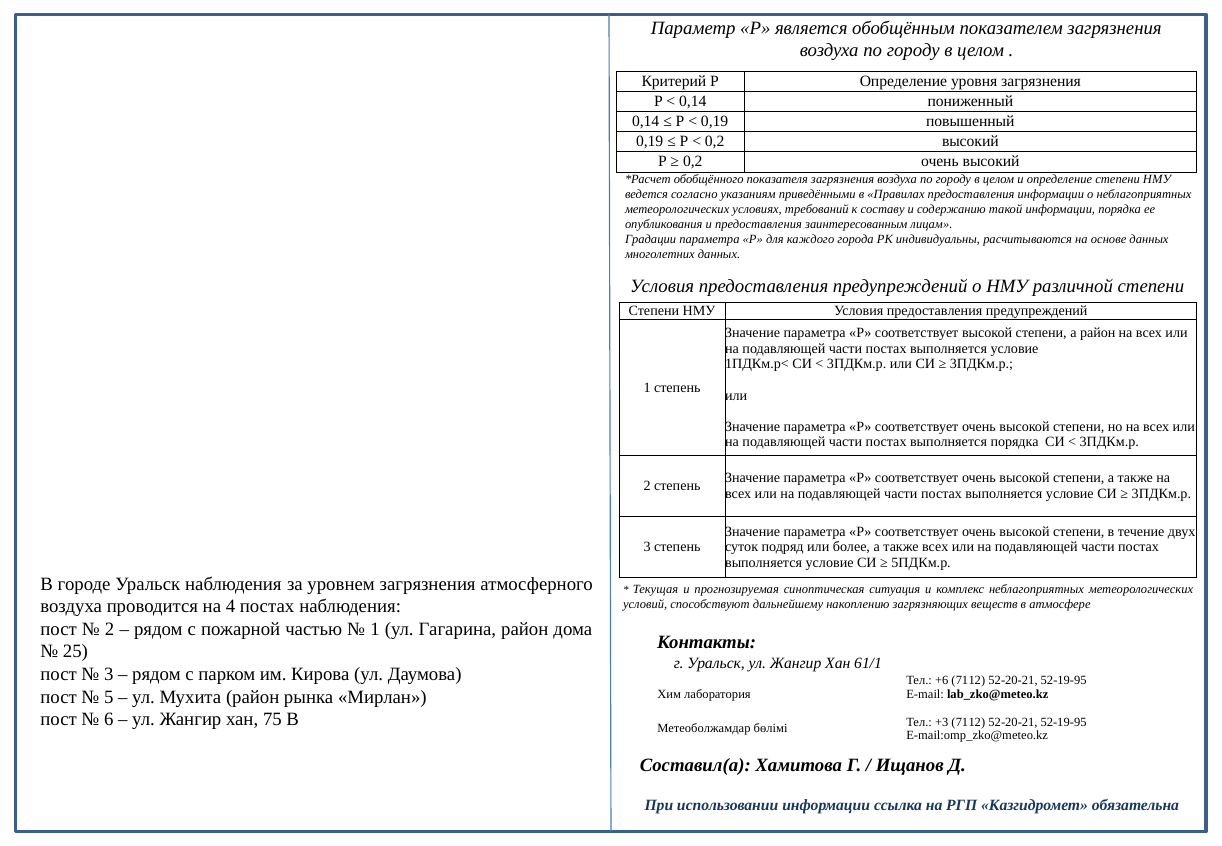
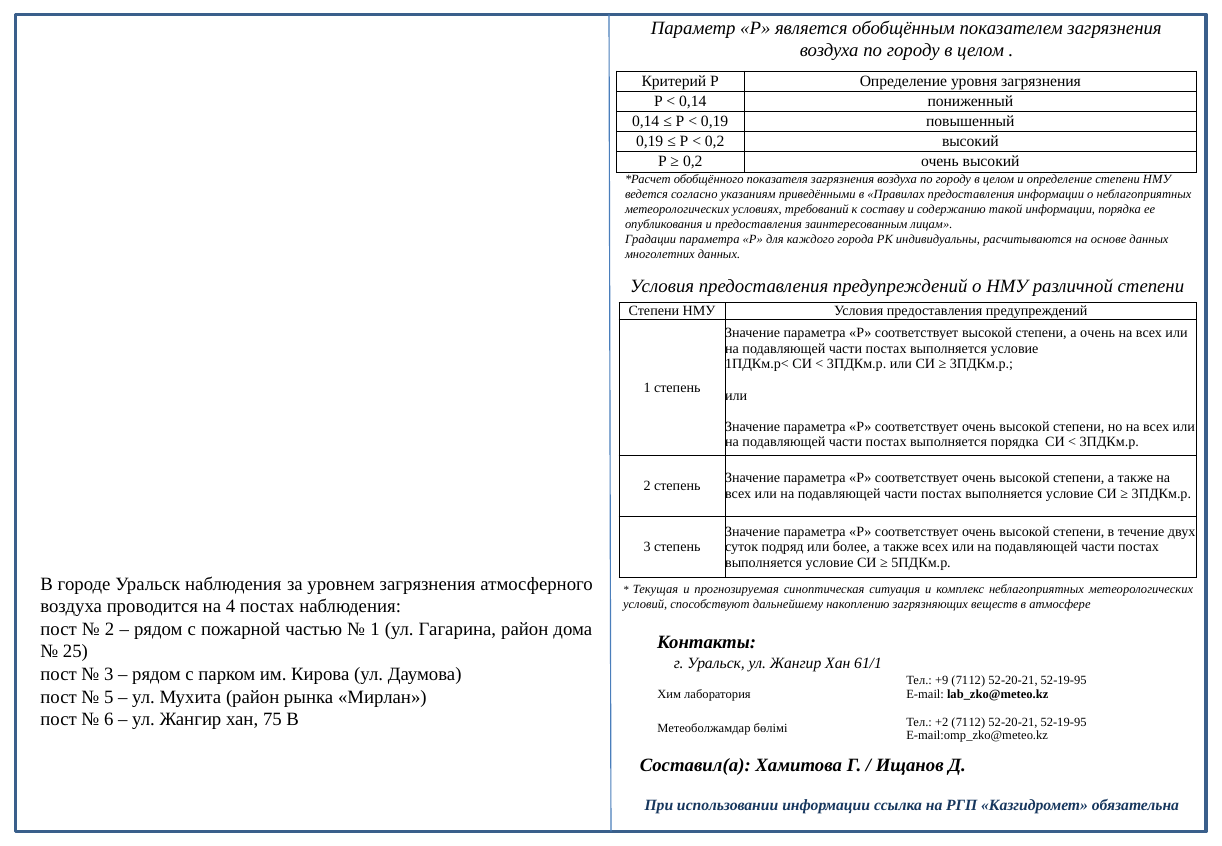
а район: район -> очень (1098, 333)
+6: +6 -> +9 (942, 680)
+3: +3 -> +2 (942, 722)
